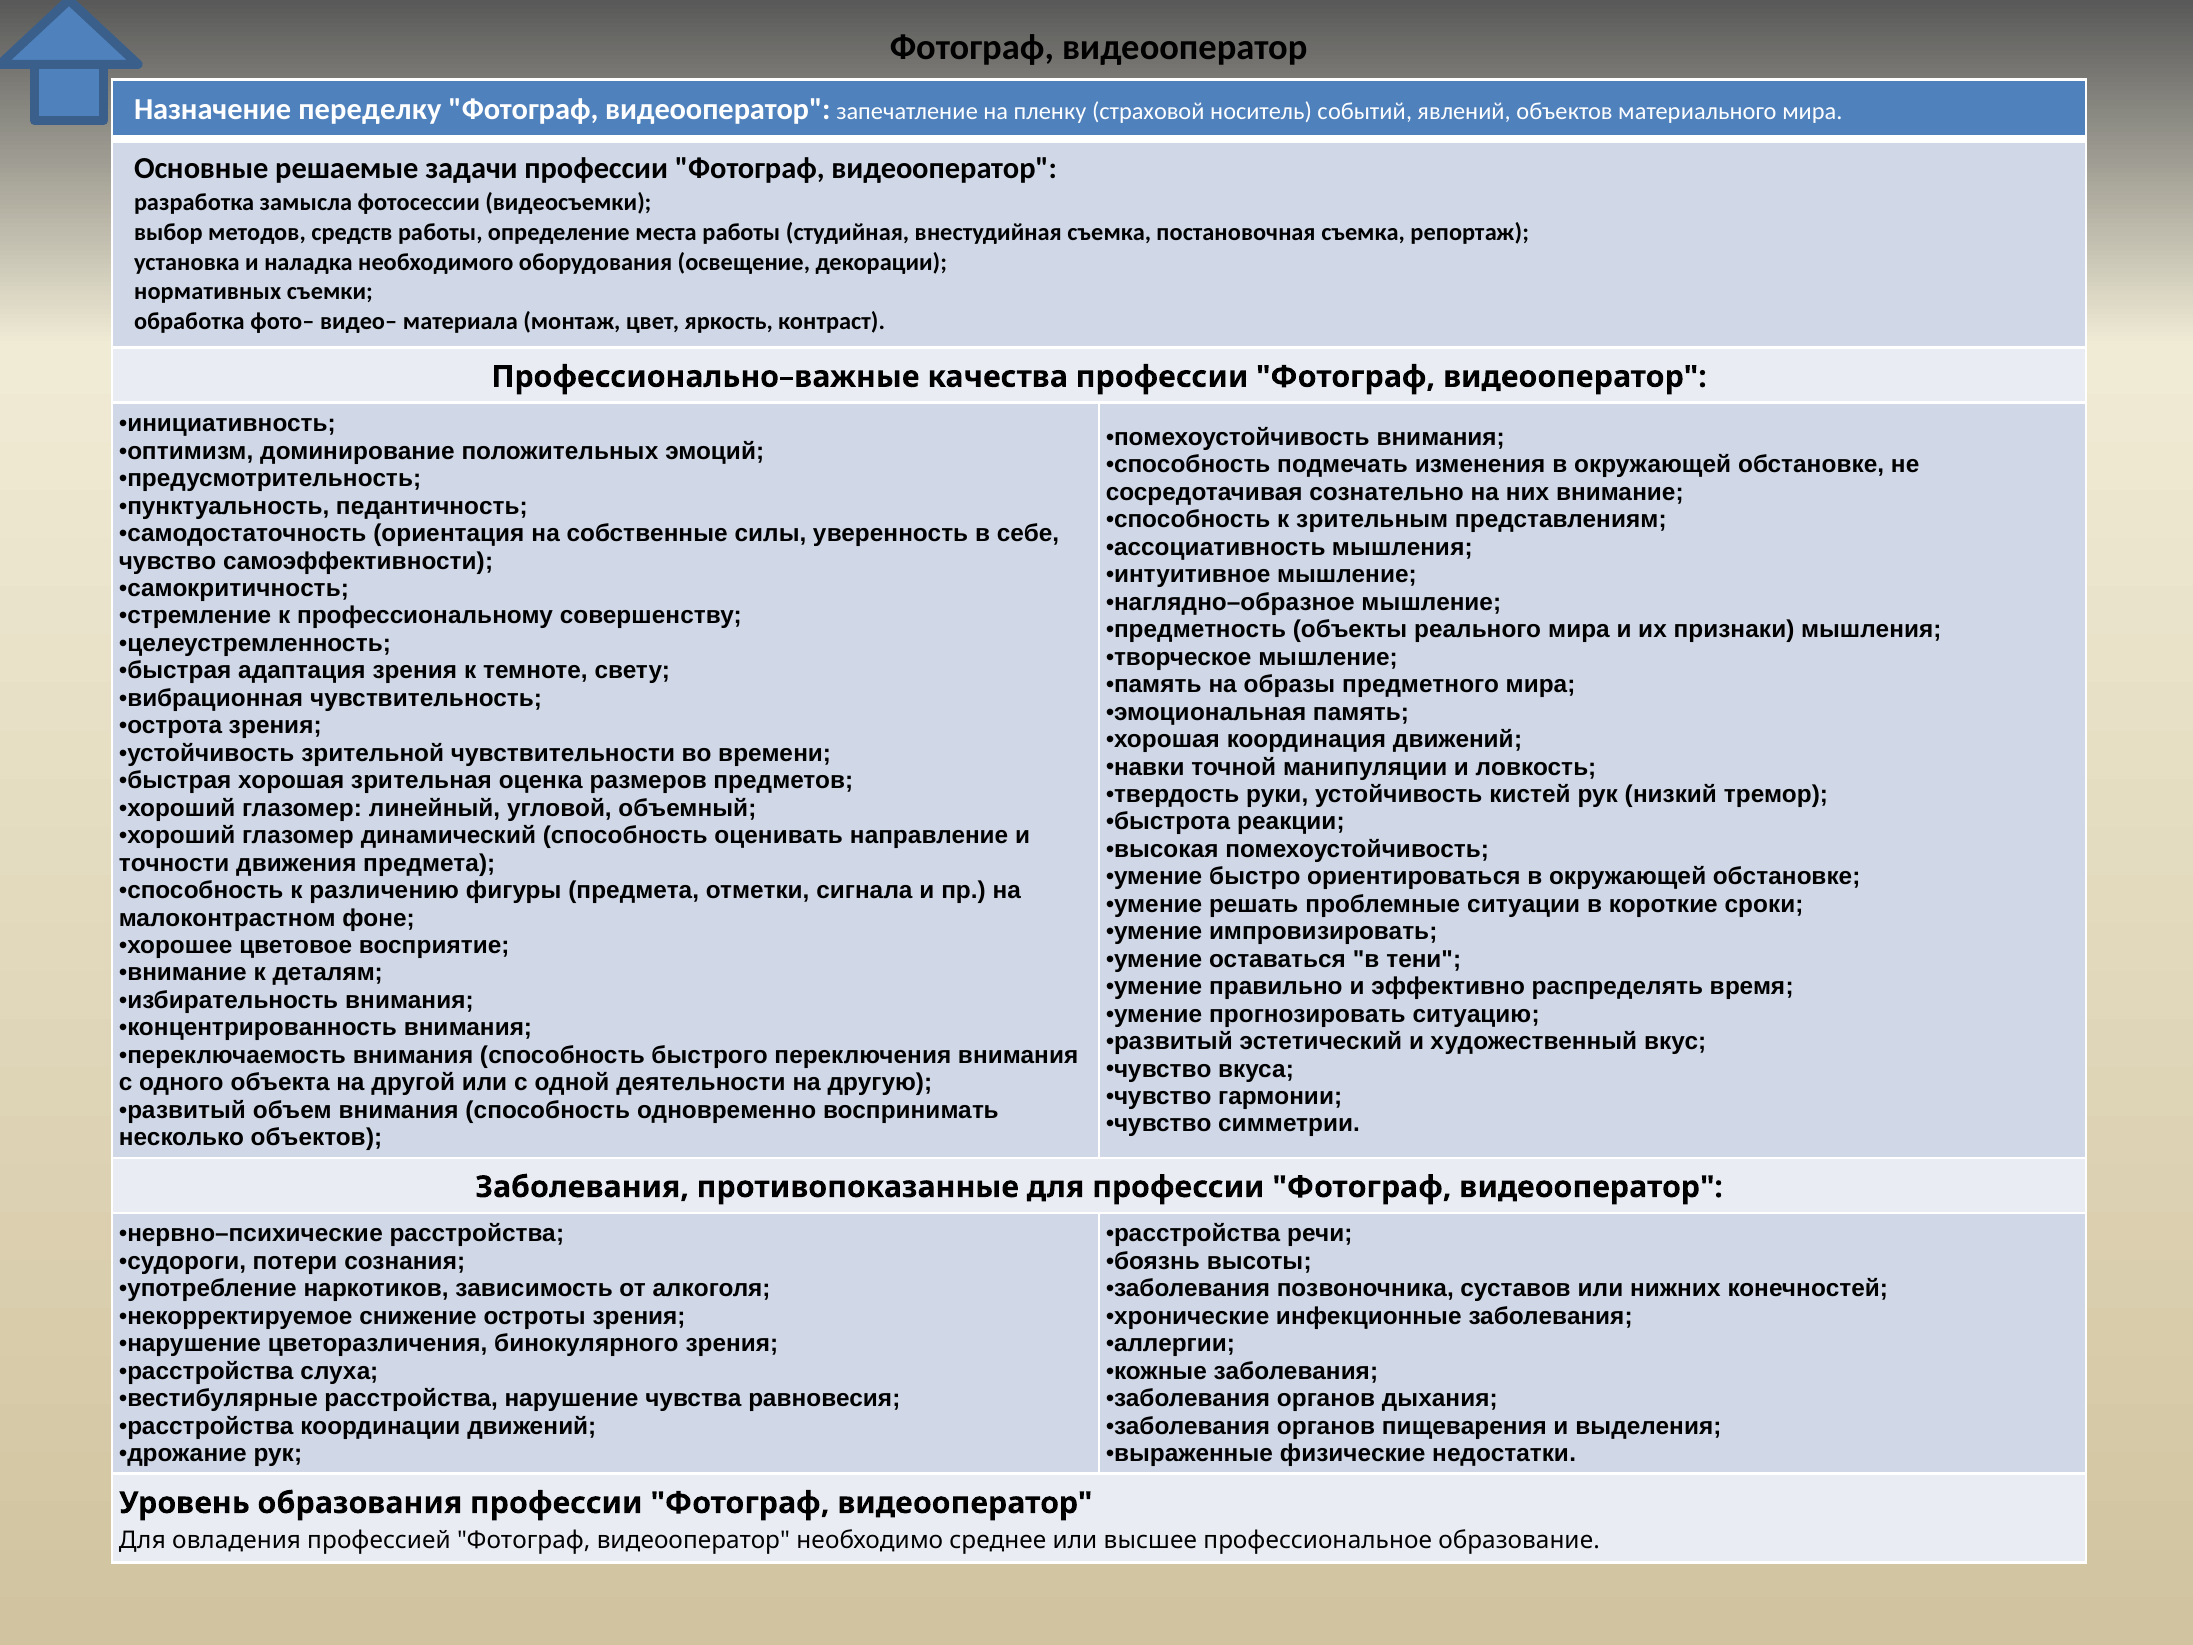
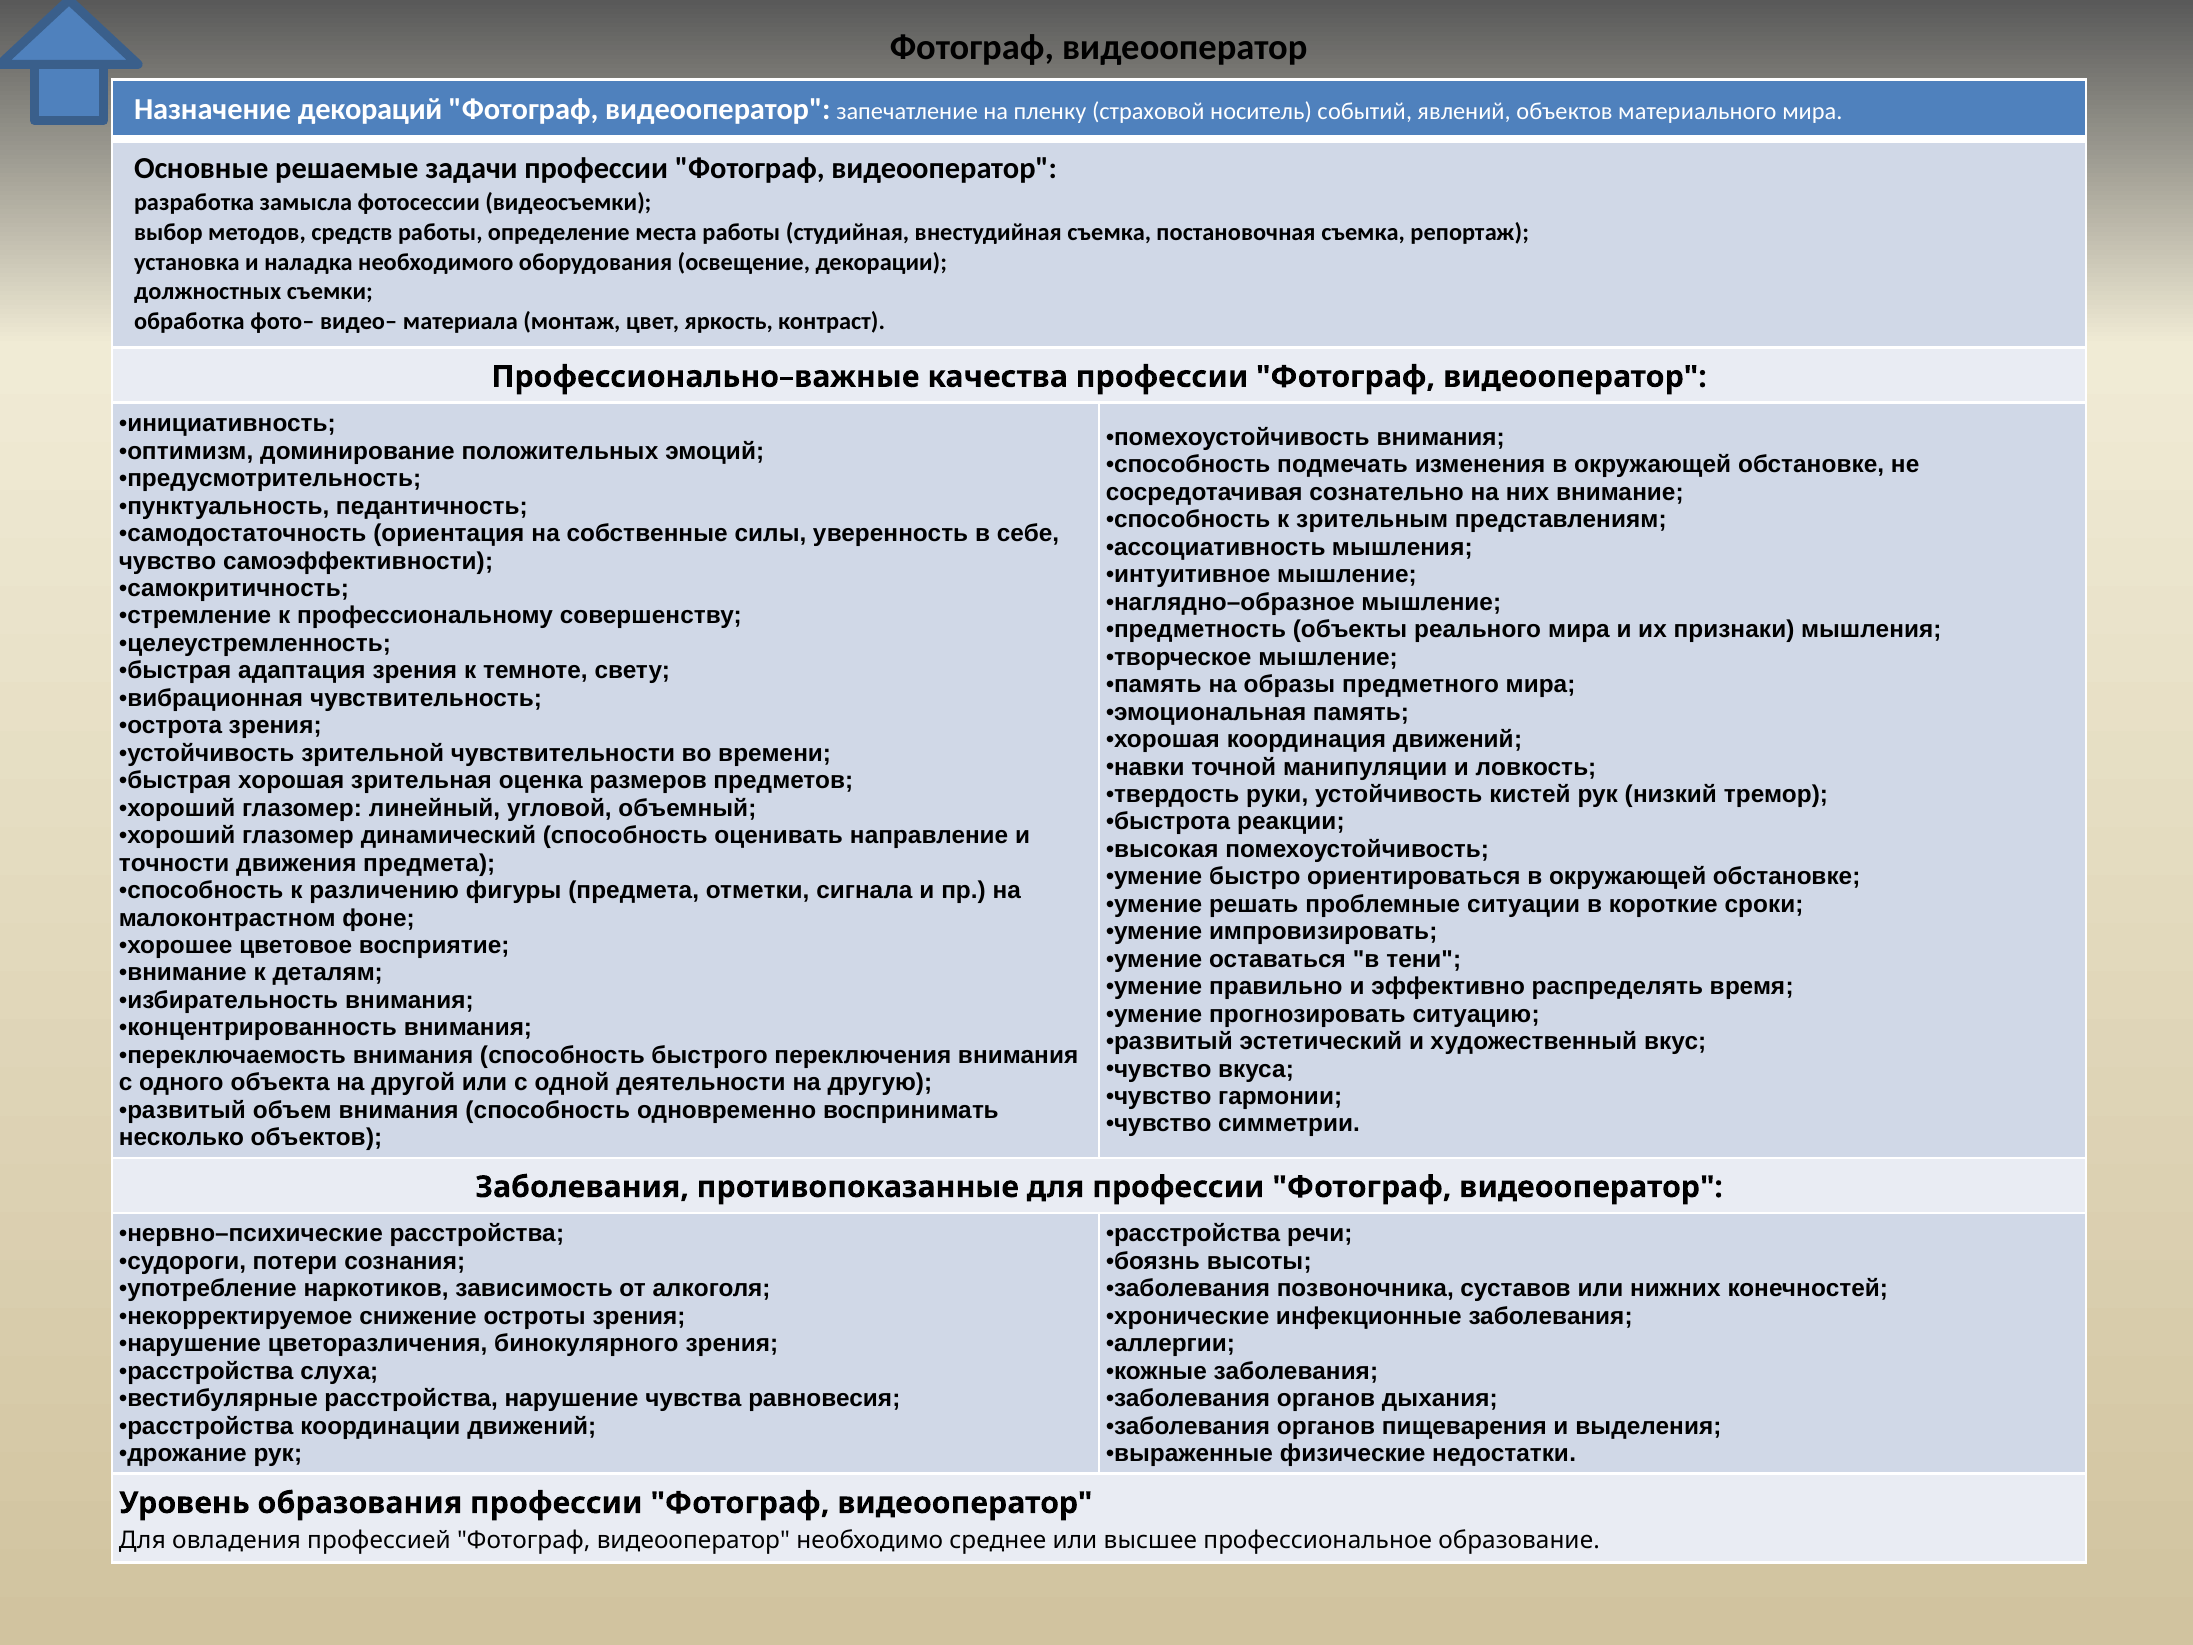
переделку: переделку -> декораций (370, 110)
нормативных: нормативных -> должностных (208, 292)
